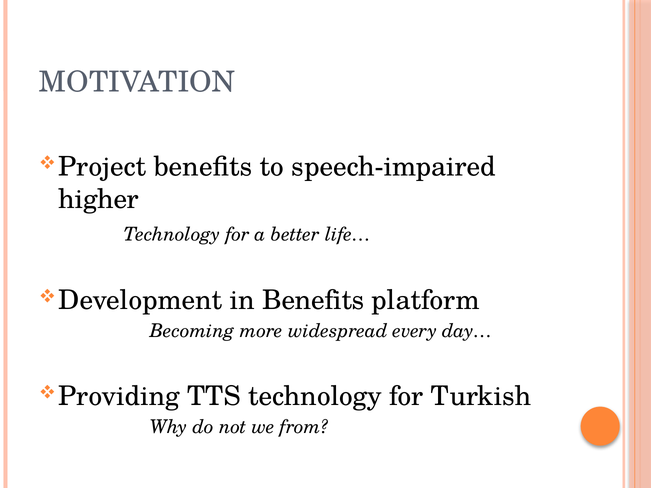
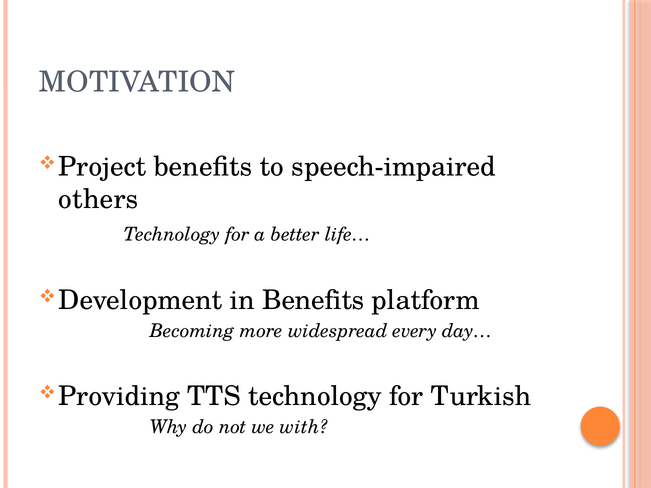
higher: higher -> others (98, 199)
from: from -> with (304, 427)
